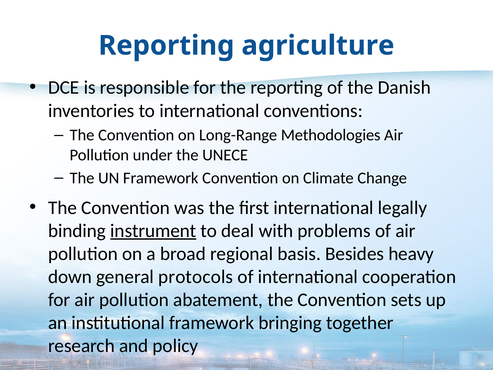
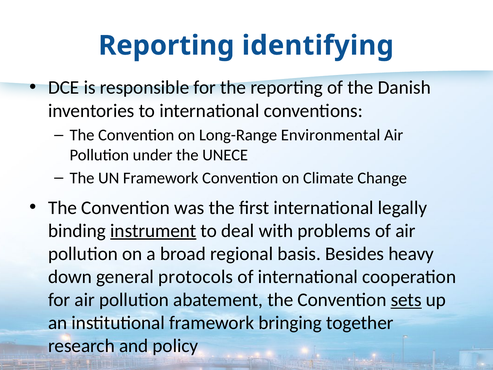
agriculture: agriculture -> identifying (318, 46)
Methodologies: Methodologies -> Environmental (331, 135)
sets underline: none -> present (406, 300)
